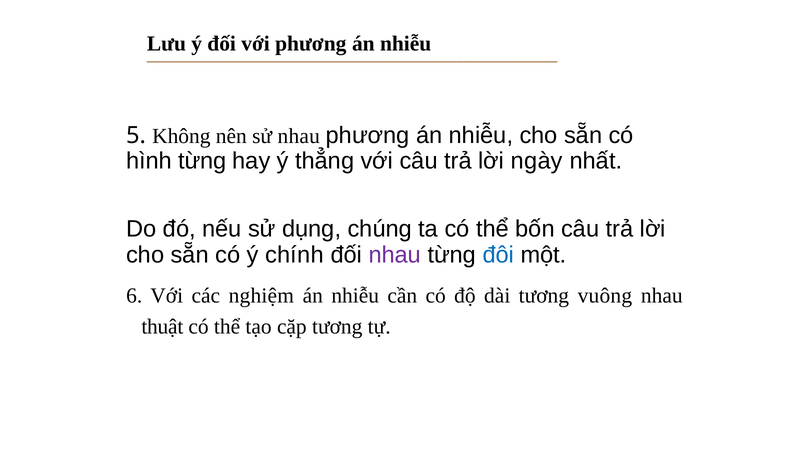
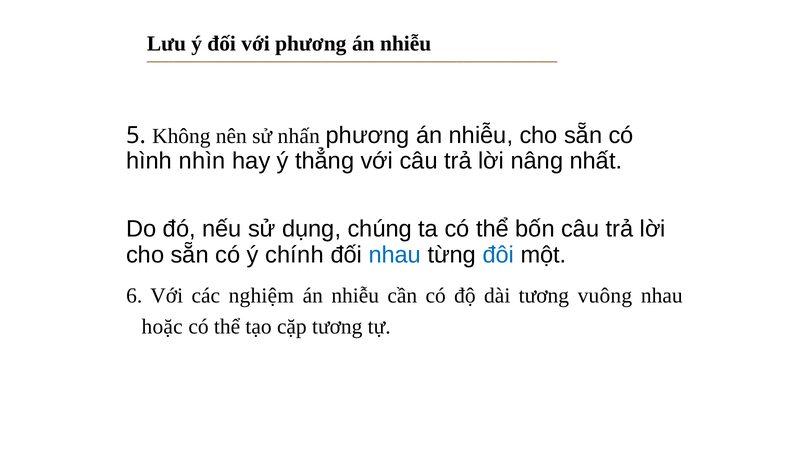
sử nhau: nhau -> nhấn (299, 136)
hình từng: từng -> nhìn (202, 161)
ngày: ngày -> nâng (537, 161)
nhau colour: purple -> blue (395, 255)
thuật: thuật -> hoặc (162, 326)
